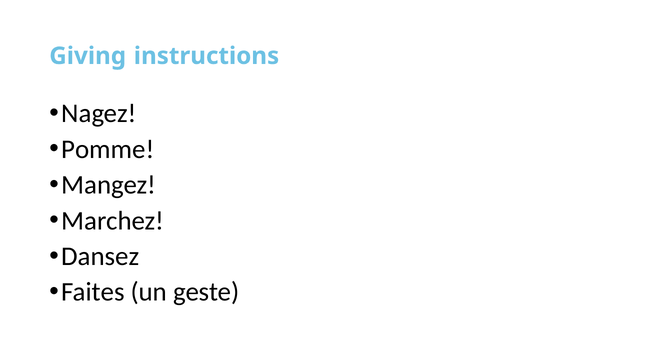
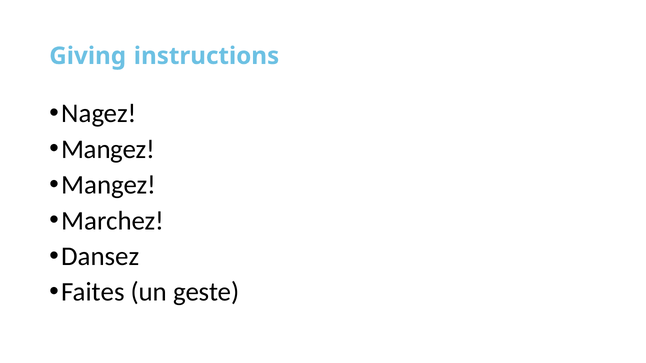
Pomme: Pomme -> Mangez (108, 149)
